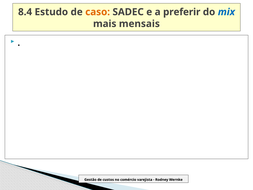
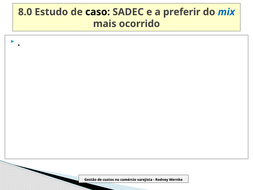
8.4: 8.4 -> 8.0 (25, 12)
caso colour: orange -> black (98, 12)
mensais: mensais -> ocorrido (139, 24)
